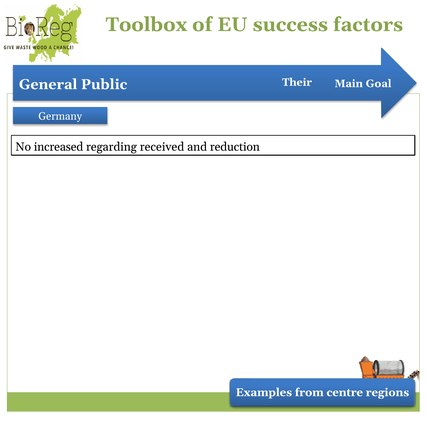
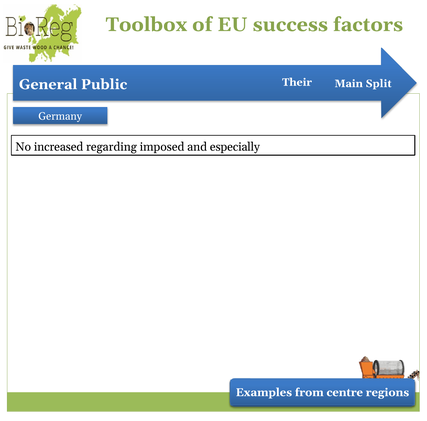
Goal: Goal -> Split (379, 83)
received: received -> imposed (162, 147)
reduction: reduction -> especially (235, 147)
